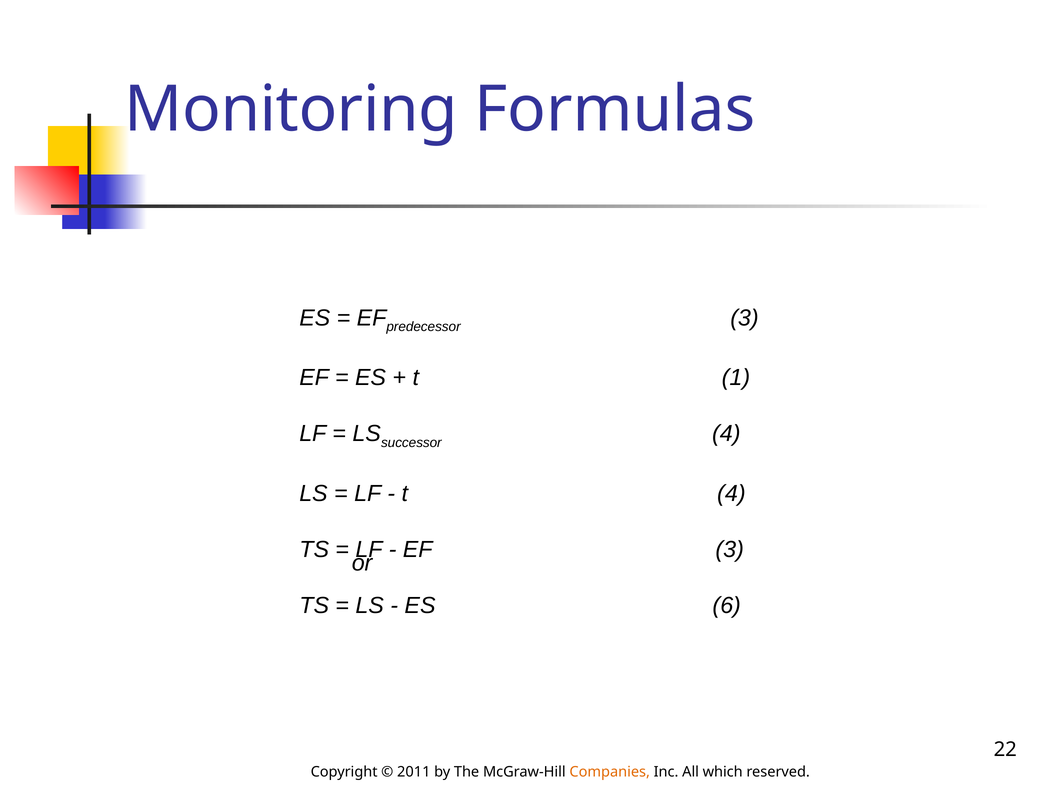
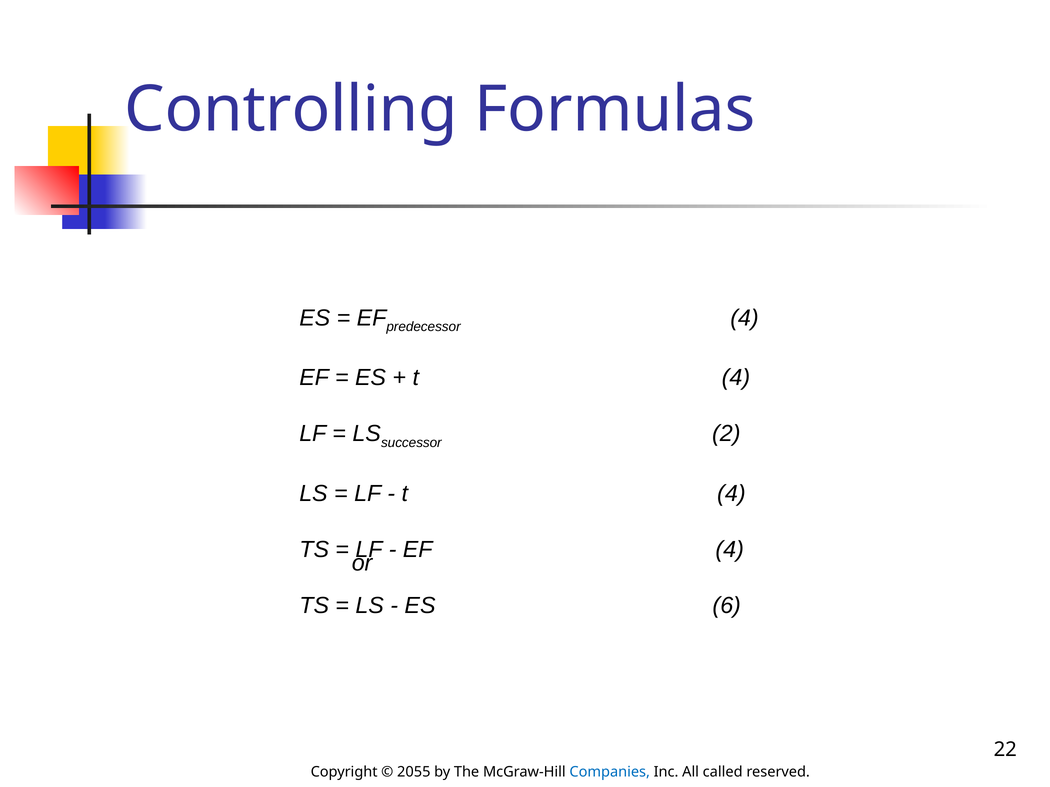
Monitoring: Monitoring -> Controlling (291, 109)
3: 3 -> 4 (744, 318)
1: 1 -> 4 (736, 378)
4: 4 -> 2 (726, 434)
EF 3: 3 -> 4 (730, 550)
2011: 2011 -> 2055 (414, 772)
Companies colour: orange -> blue (610, 772)
which: which -> called (723, 772)
